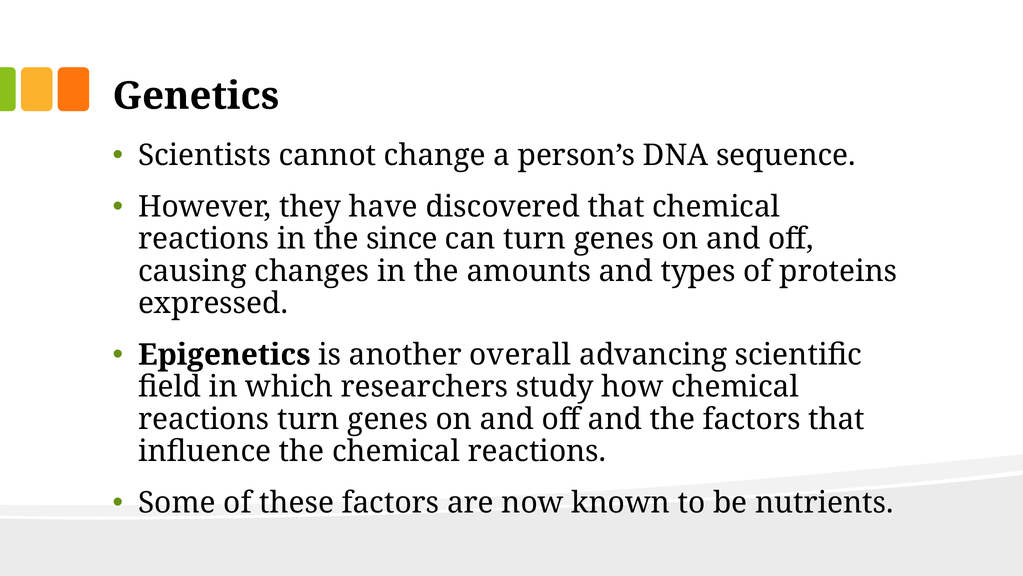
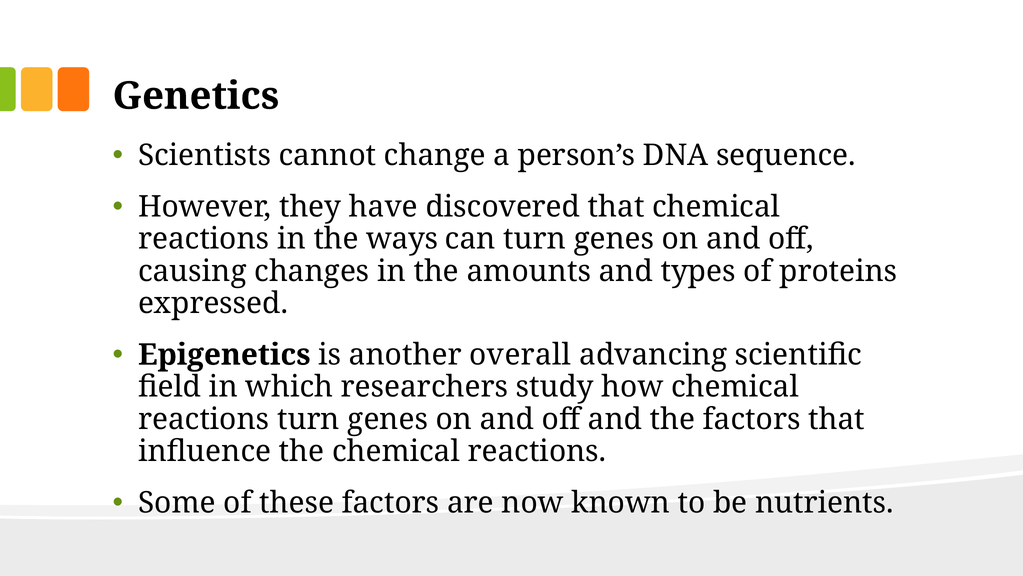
since: since -> ways (402, 239)
